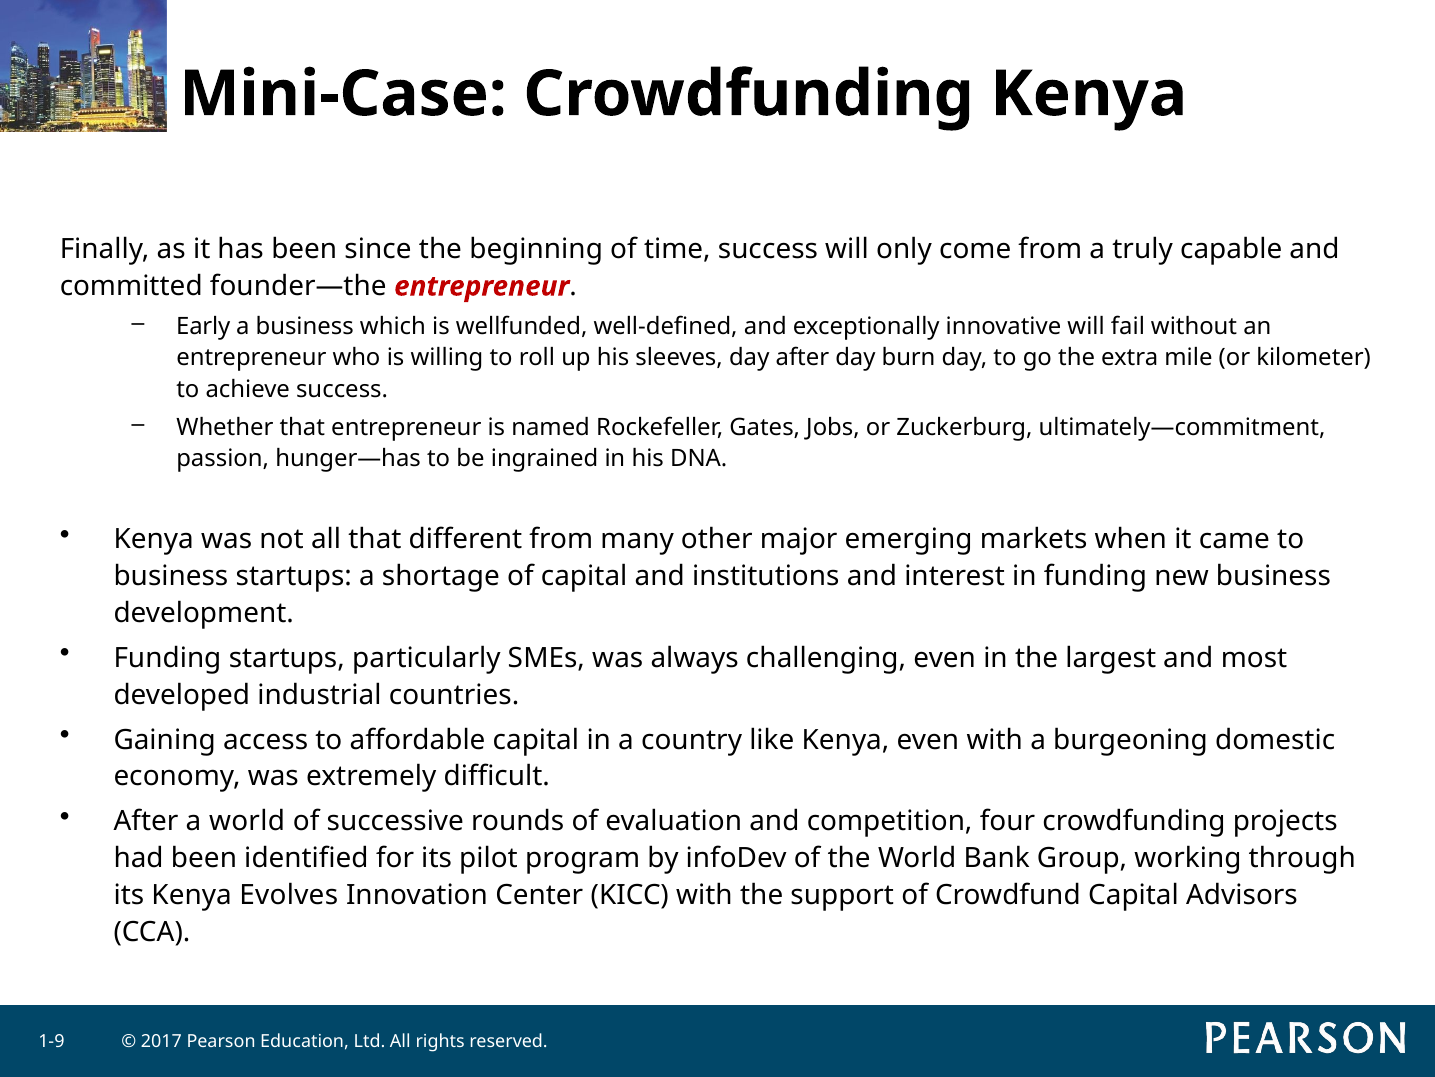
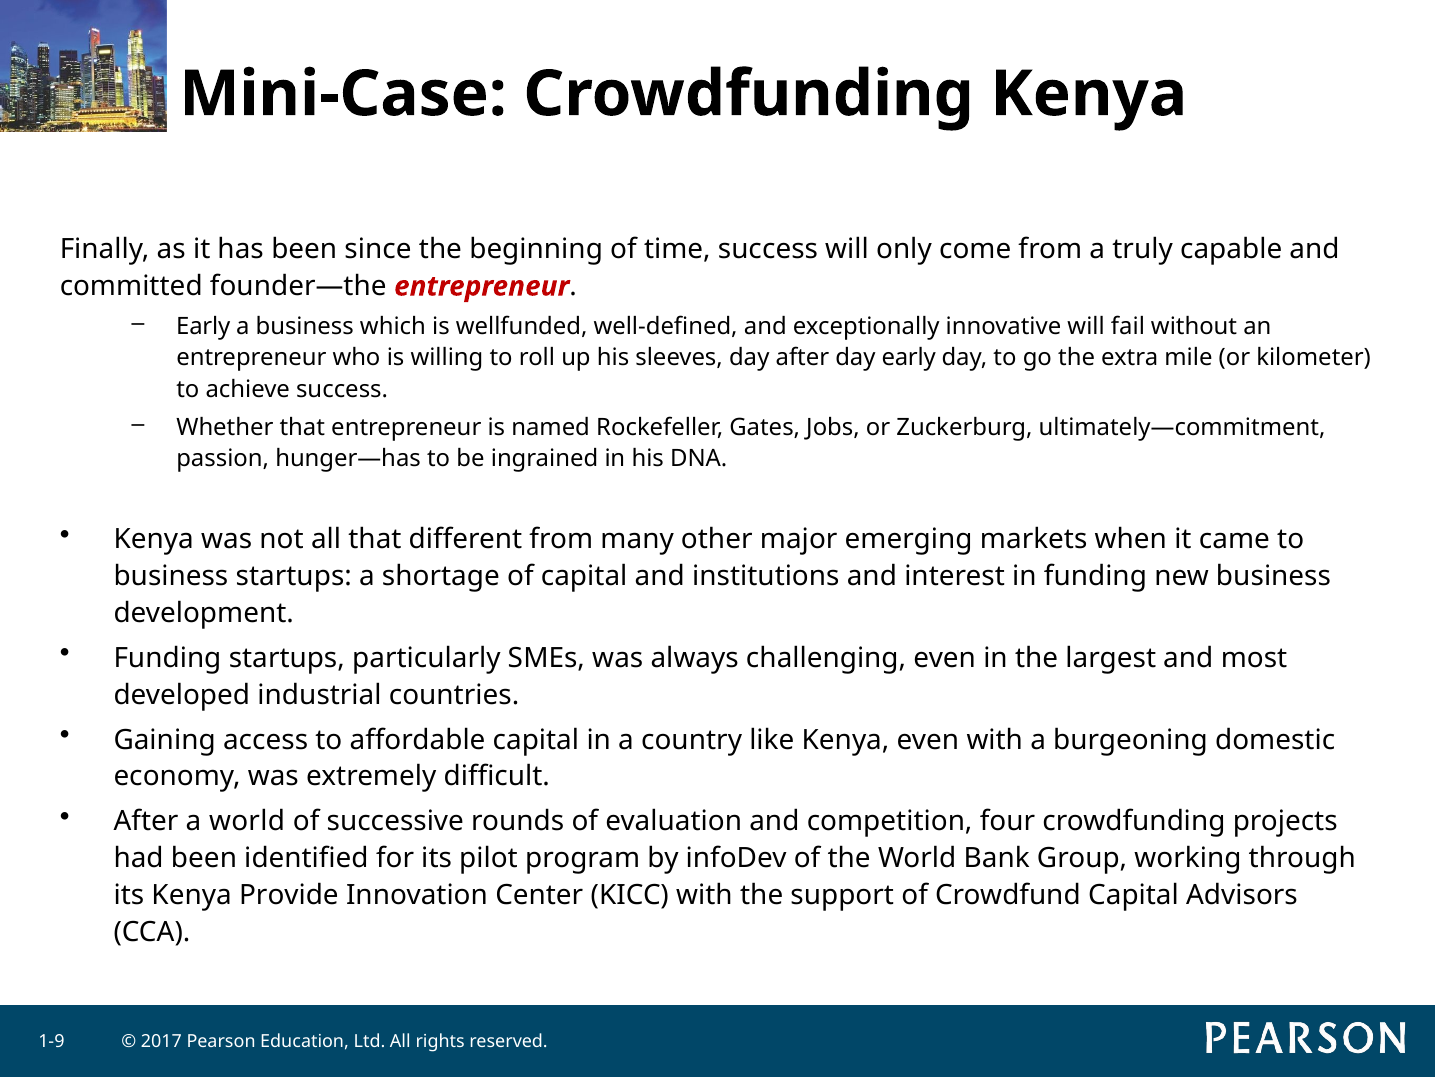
day burn: burn -> early (909, 358)
Evolves: Evolves -> Provide (289, 895)
